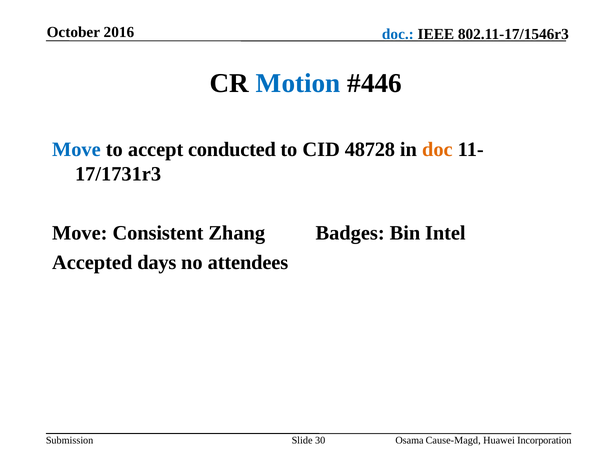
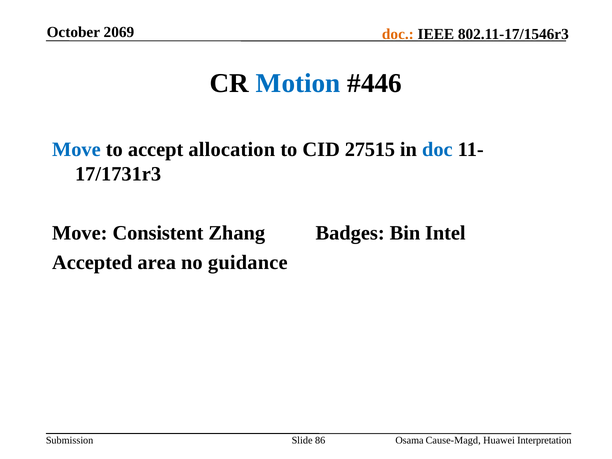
2016: 2016 -> 2069 (119, 32)
doc colour: blue -> orange (398, 34)
conducted: conducted -> allocation (232, 149)
48728: 48728 -> 27515 (370, 149)
doc colour: orange -> blue (437, 149)
days: days -> area (157, 263)
attendees: attendees -> guidance (248, 263)
30: 30 -> 86 (320, 440)
Incorporation: Incorporation -> Interpretation (544, 440)
